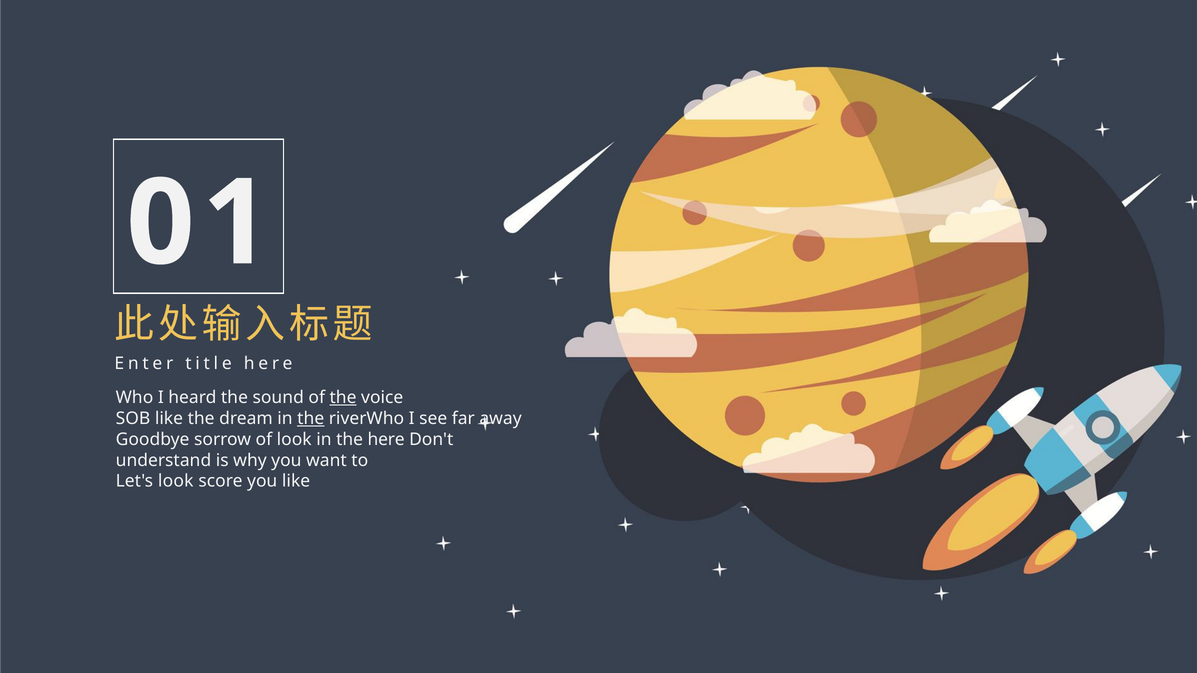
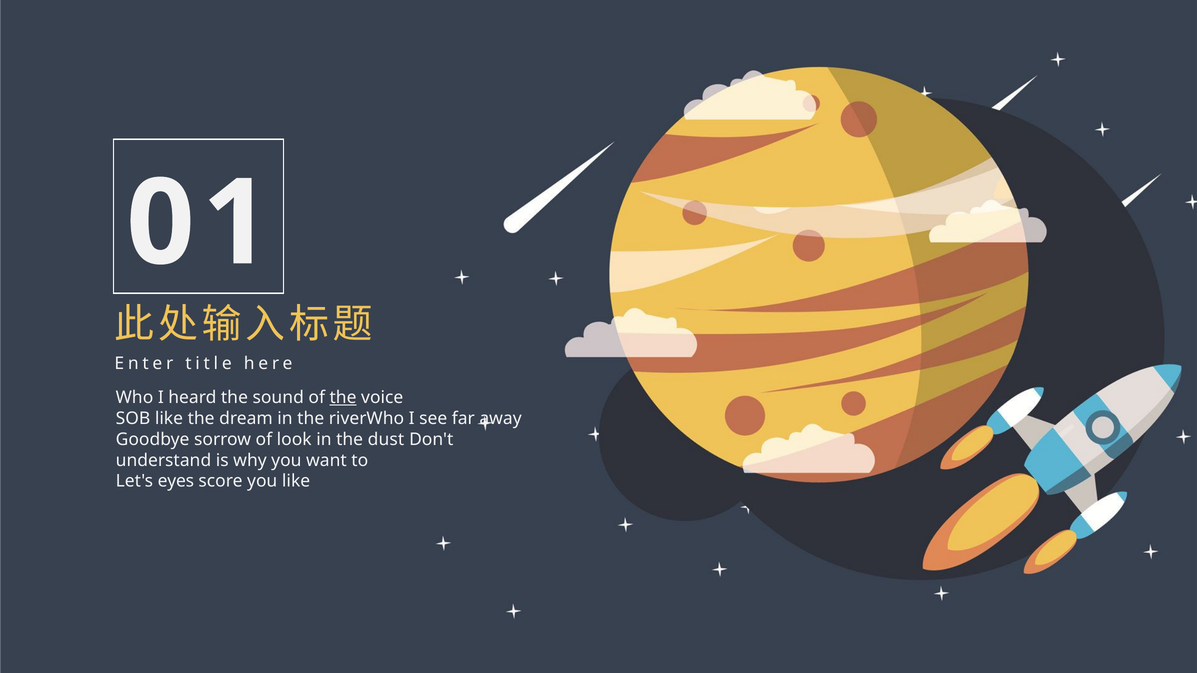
the underline: present -> none (311, 419)
the here: here -> dust (386, 440)
Let's look: look -> eyes (176, 481)
